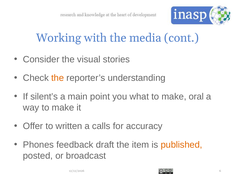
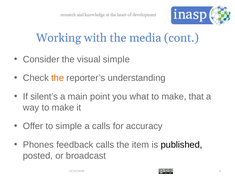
visual stories: stories -> simple (116, 59)
oral: oral -> that (196, 97)
to written: written -> simple (69, 126)
feedback draft: draft -> calls (105, 145)
published colour: orange -> black (182, 145)
